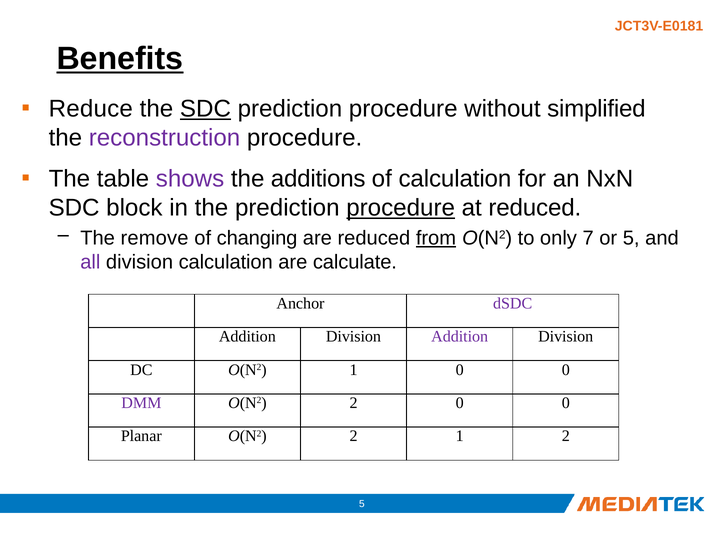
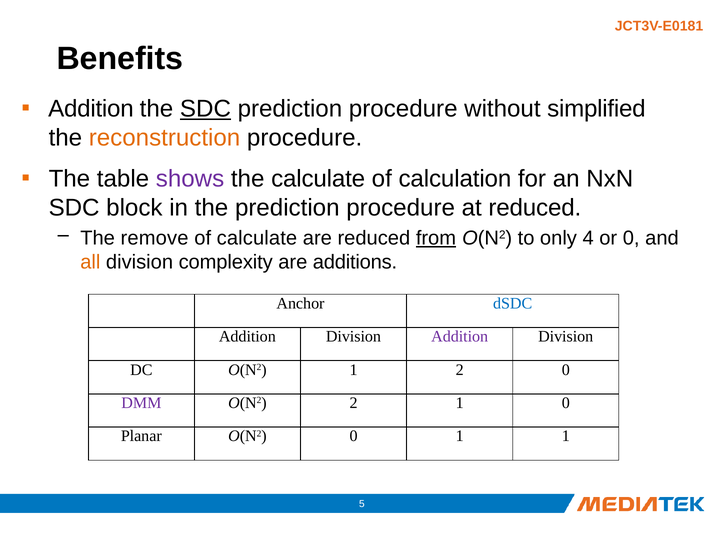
Benefits underline: present -> none (120, 59)
Reduce: Reduce -> Addition (91, 109)
reconstruction colour: purple -> orange (165, 138)
the additions: additions -> calculate (318, 179)
procedure underline: present -> none (401, 208)
of changing: changing -> calculate (257, 238)
7: 7 -> 4 (588, 238)
or 5: 5 -> 0 (631, 238)
all colour: purple -> orange (90, 262)
division calculation: calculation -> complexity (226, 262)
calculate: calculate -> additions (355, 262)
dSDC colour: purple -> blue (513, 303)
1 0: 0 -> 2 (460, 370)
2 0: 0 -> 1 (460, 403)
Planar O(N2 2: 2 -> 0 (354, 436)
1 2: 2 -> 1 (566, 436)
